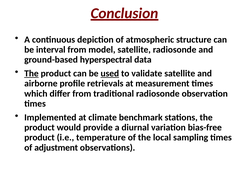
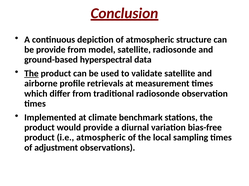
be interval: interval -> provide (51, 50)
used underline: present -> none (110, 74)
i.e temperature: temperature -> atmospheric (101, 138)
